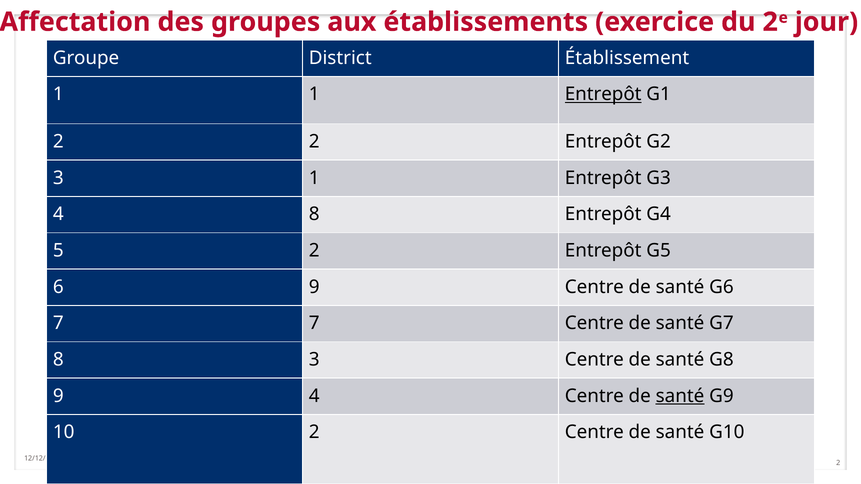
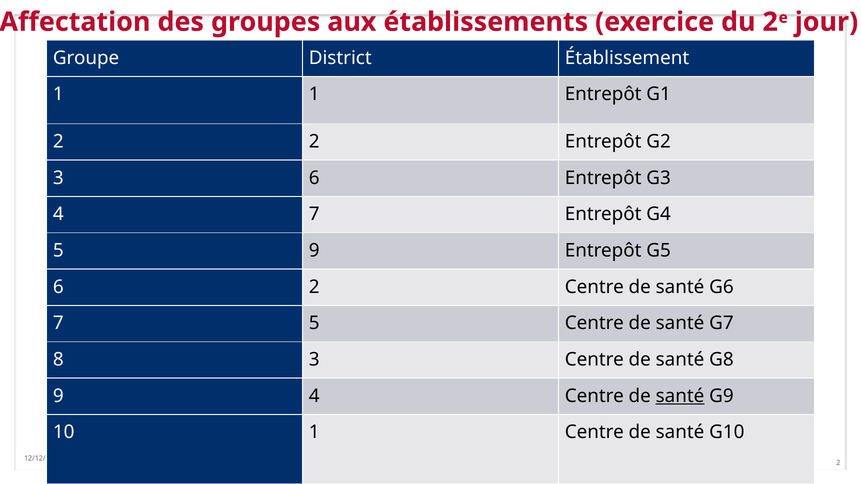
Entrepôt underline: present -> none (603, 94)
3 1: 1 -> 6 (314, 178)
4 8: 8 -> 7 (314, 214)
5 2: 2 -> 9 (314, 251)
6 9: 9 -> 2 (314, 287)
7 7: 7 -> 5 (314, 323)
10 2: 2 -> 1 (314, 432)
